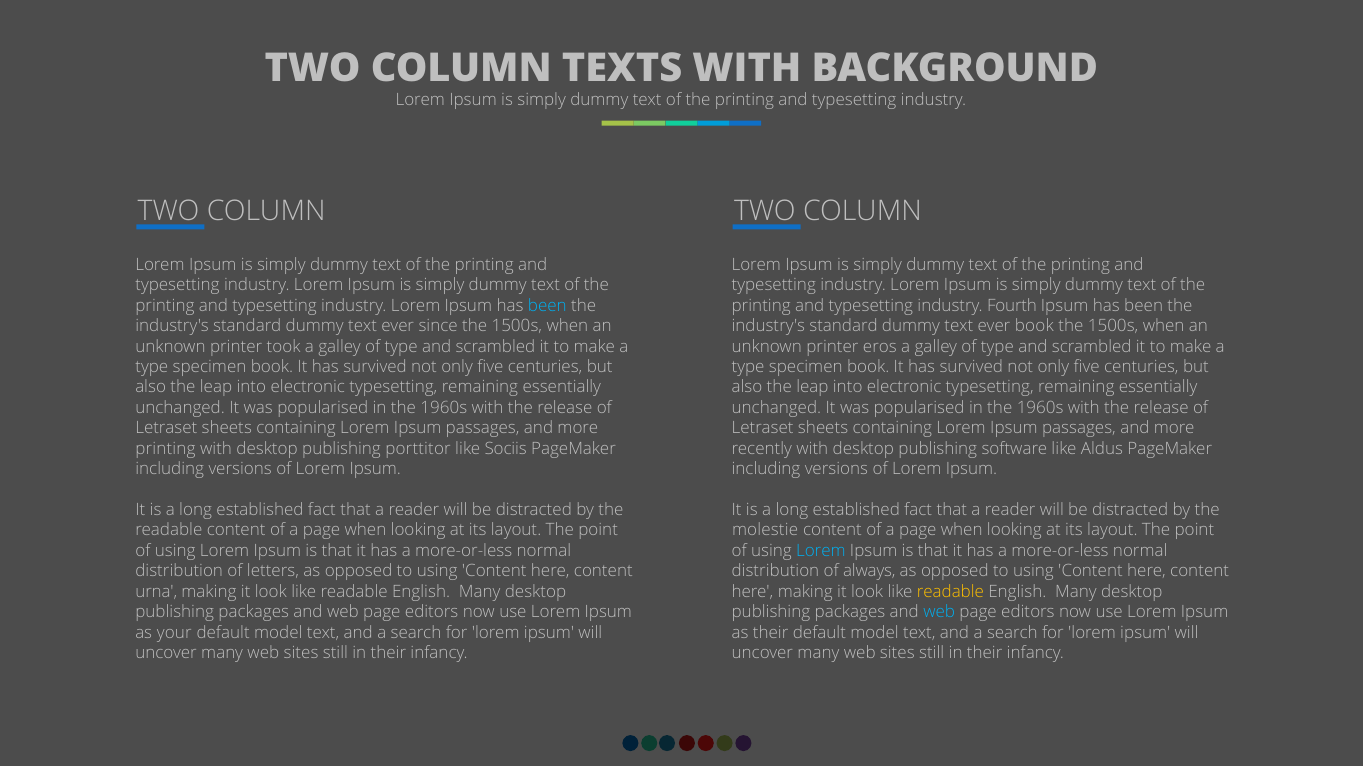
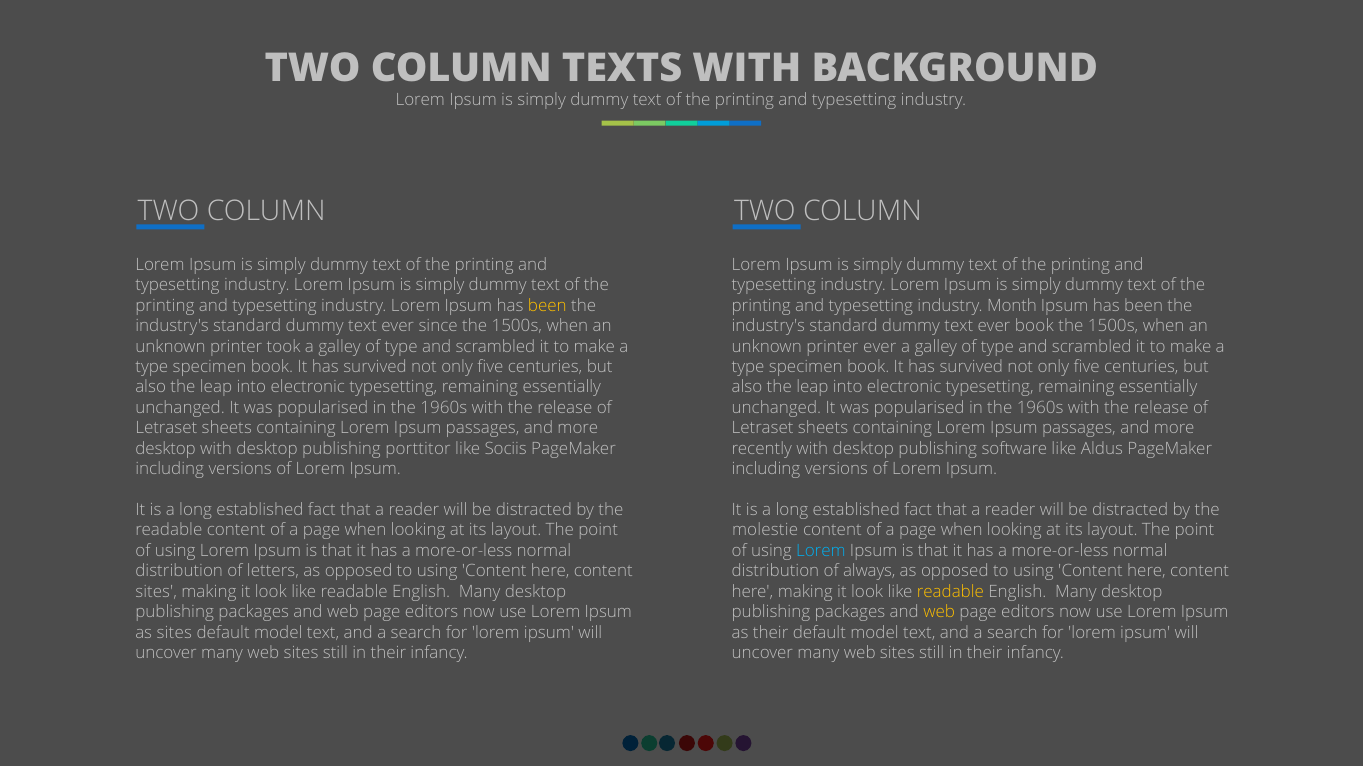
been colour: light blue -> yellow (547, 306)
Fourth: Fourth -> Month (1012, 306)
printer eros: eros -> ever (880, 347)
printing: printing -> desktop (166, 449)
urna: urna -> sites (156, 592)
web colour: light blue -> yellow (939, 613)
as your: your -> sites (174, 633)
